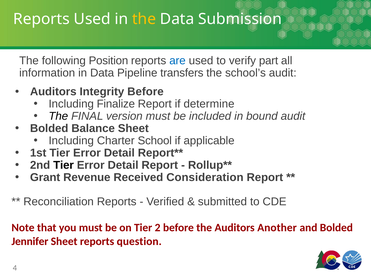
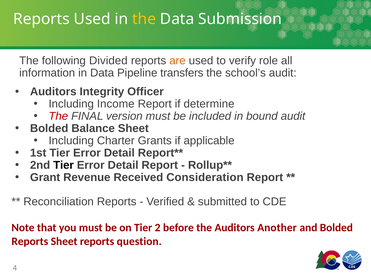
Position: Position -> Divided (108, 61)
are colour: blue -> orange (177, 61)
part: part -> role (269, 61)
Integrity Before: Before -> Officer (146, 92)
Finalize: Finalize -> Income (116, 104)
The colour: black -> red (58, 116)
School: School -> Grants (155, 141)
Jennifer: Jennifer -> Reports (30, 242)
